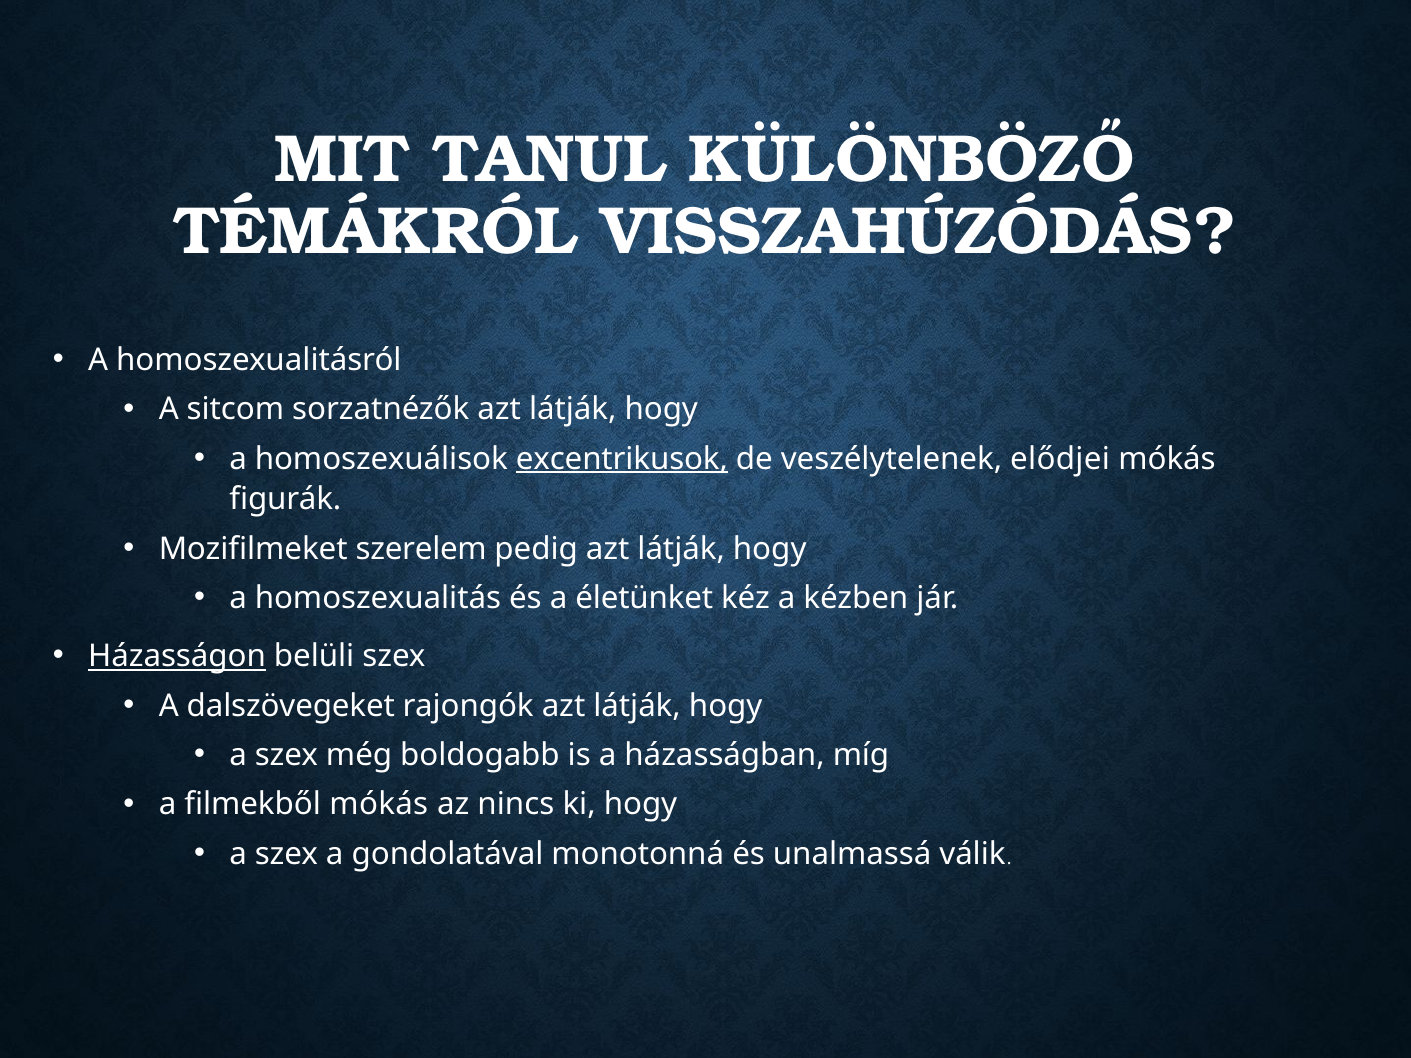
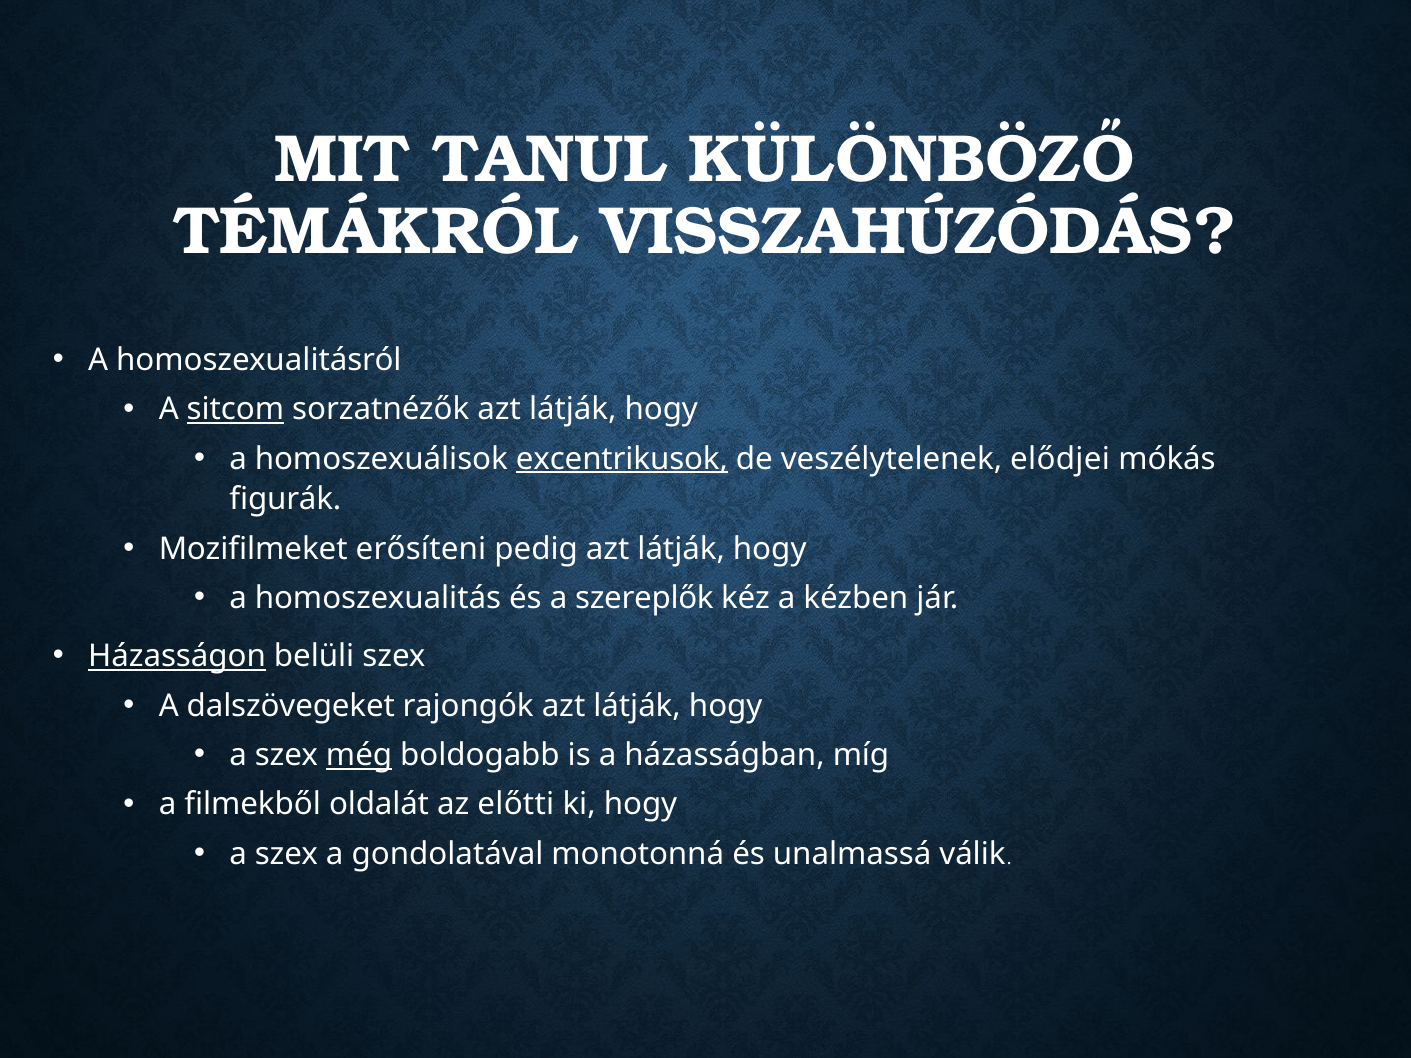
sitcom underline: none -> present (235, 410)
szerelem: szerelem -> erősíteni (421, 549)
életünket: életünket -> szereplők (644, 598)
még underline: none -> present (359, 755)
filmekből mókás: mókás -> oldalát (379, 805)
nincs: nincs -> előtti (516, 805)
